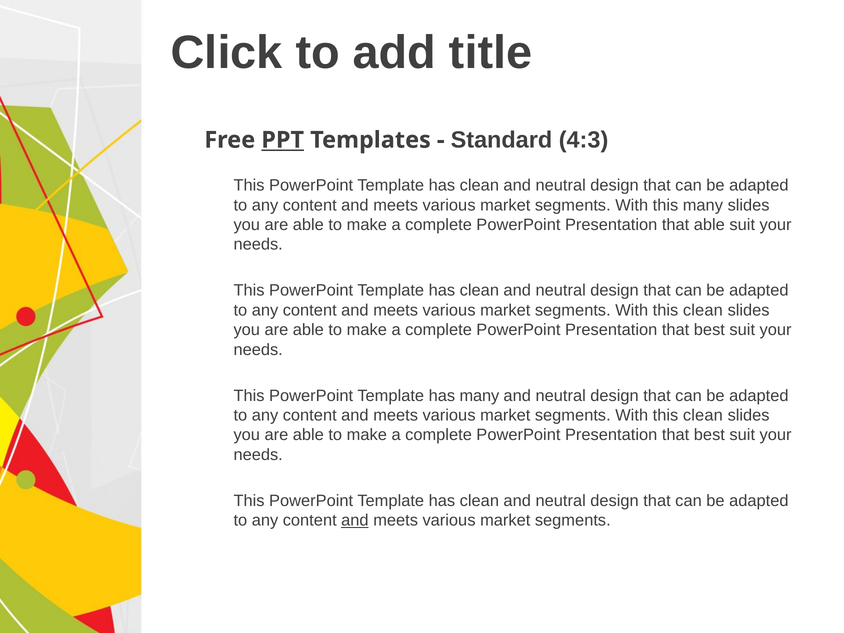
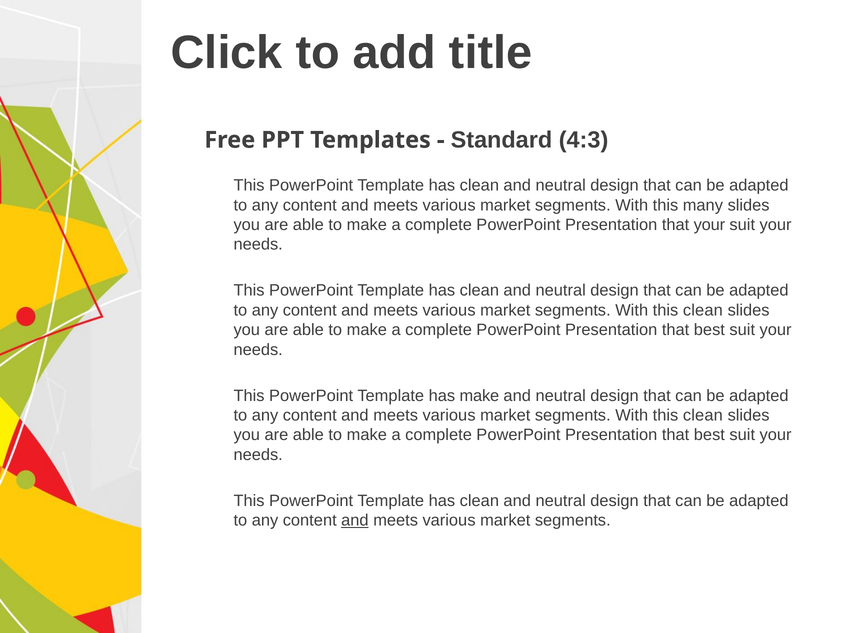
PPT underline: present -> none (283, 140)
that able: able -> your (709, 225)
has many: many -> make (479, 396)
